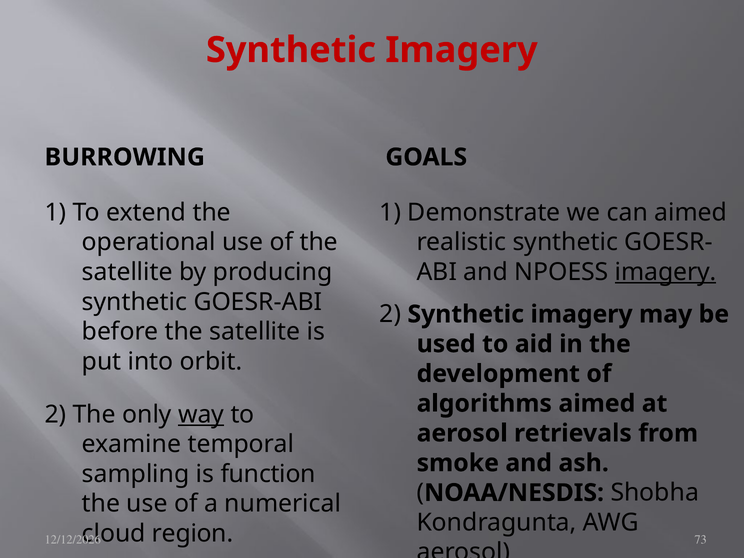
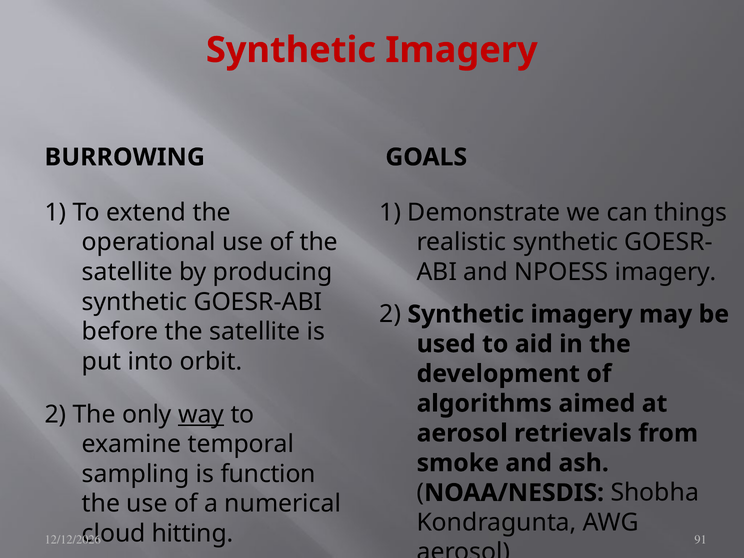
can aimed: aimed -> things (691, 213)
imagery underline: present -> none (666, 272)
region: region -> hitting (192, 533)
73: 73 -> 91 (701, 540)
